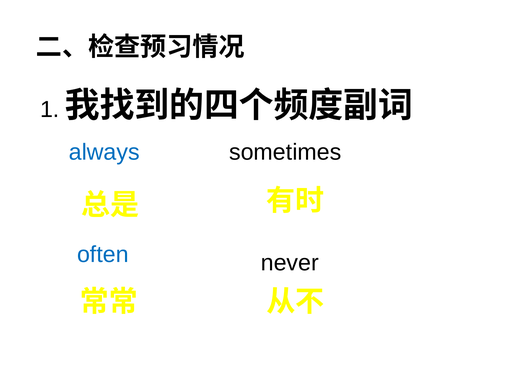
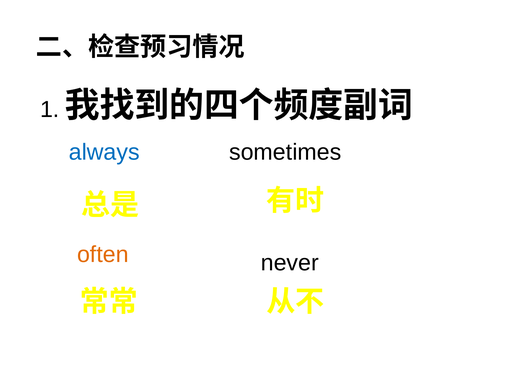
often colour: blue -> orange (103, 255)
